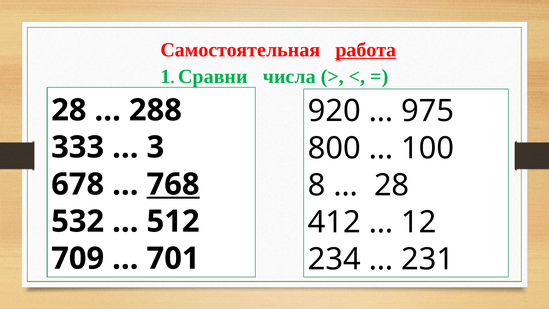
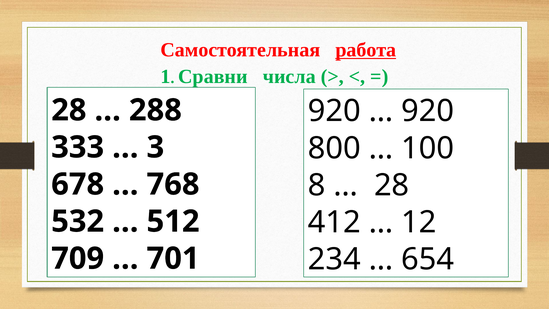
975: 975 -> 920 (428, 111)
768 underline: present -> none (173, 184)
231: 231 -> 654 (428, 259)
